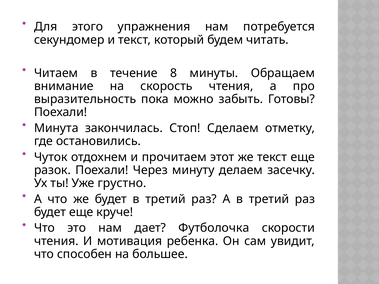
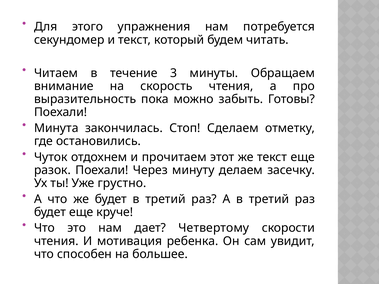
8: 8 -> 3 (174, 73)
Футболочка: Футболочка -> Четвертому (214, 228)
